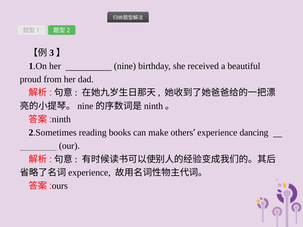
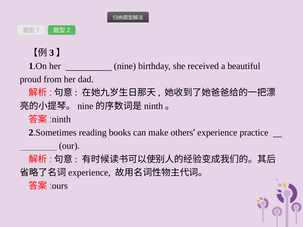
dancing: dancing -> practice (254, 133)
